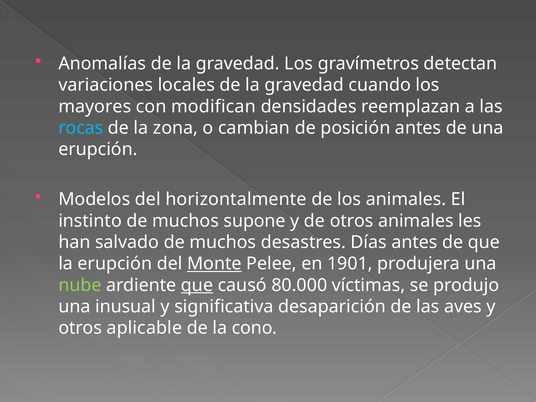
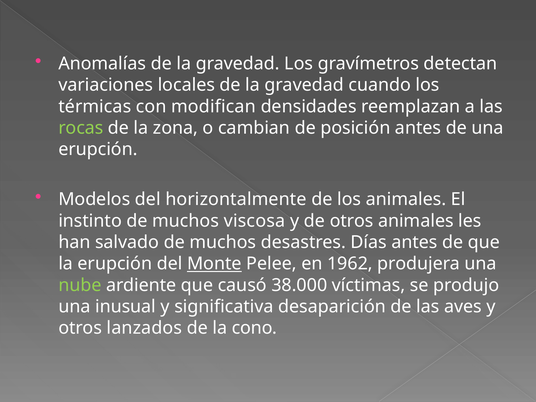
mayores: mayores -> térmicas (95, 107)
rocas colour: light blue -> light green (81, 128)
supone: supone -> viscosa (254, 221)
1901: 1901 -> 1962 (350, 264)
que underline: present -> none (197, 285)
80.000: 80.000 -> 38.000 (299, 285)
aplicable: aplicable -> lanzados (144, 328)
